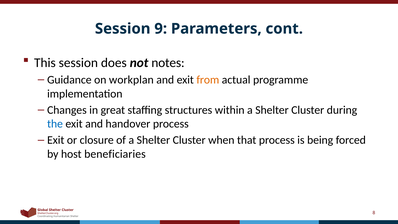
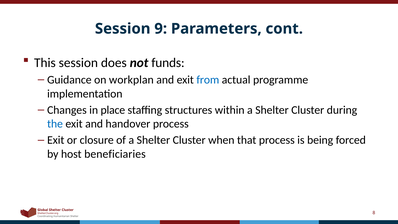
notes: notes -> funds (168, 63)
from colour: orange -> blue (208, 80)
great: great -> place (113, 110)
